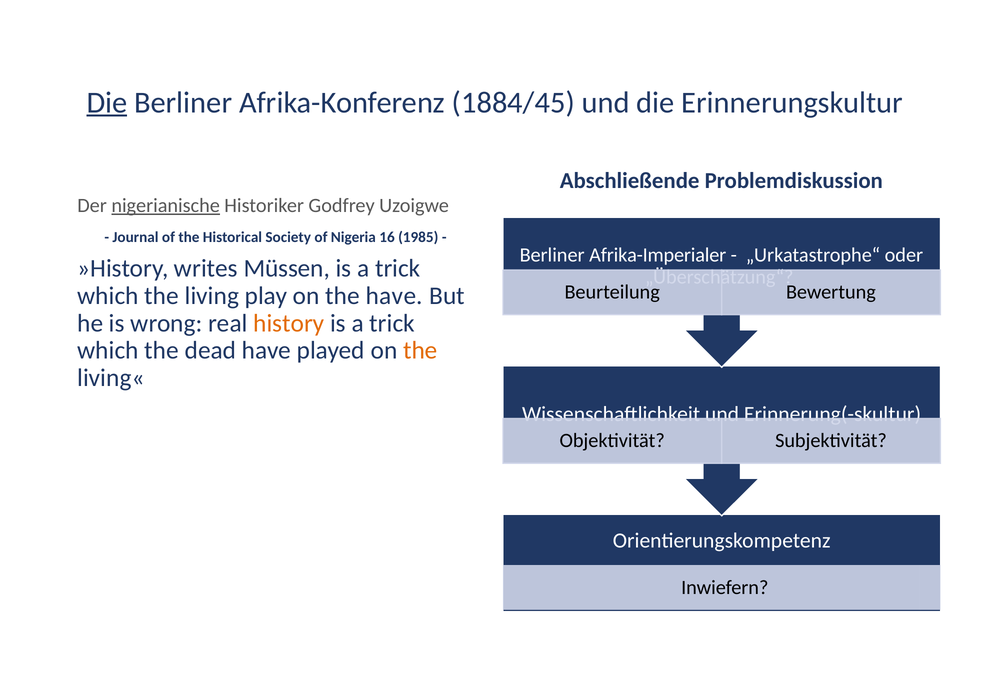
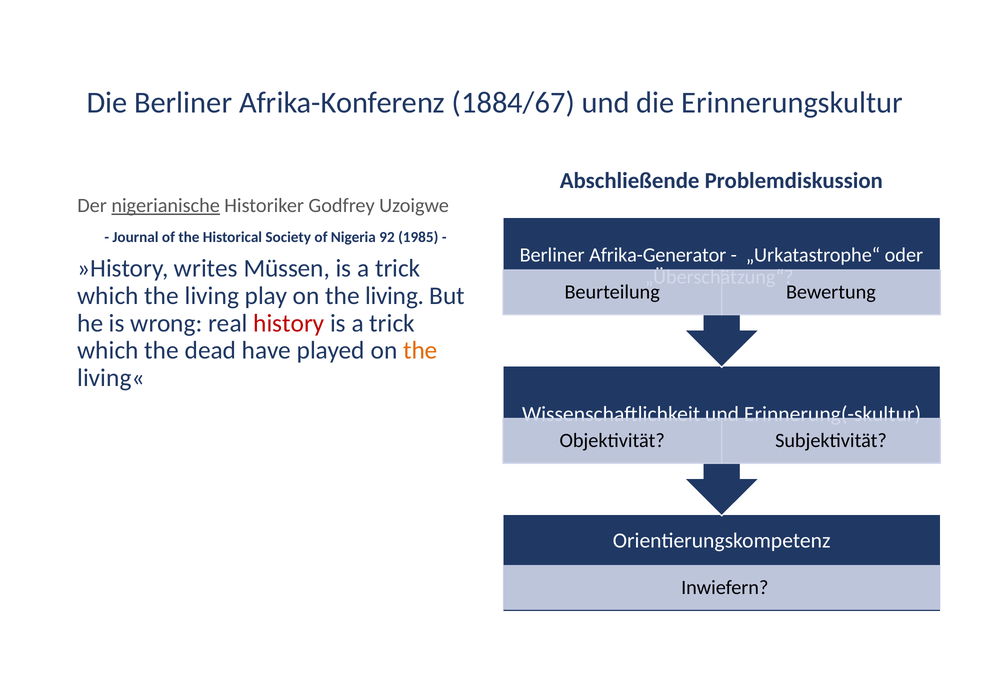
Die underline: present -> none (107, 103)
1884/45: 1884/45 -> 1884/67 (513, 103)
16: 16 -> 92 (387, 237)
Afrika-Imperialer: Afrika-Imperialer -> Afrika-Generator (658, 255)
on the have: have -> living (395, 296)
history colour: orange -> red (289, 323)
